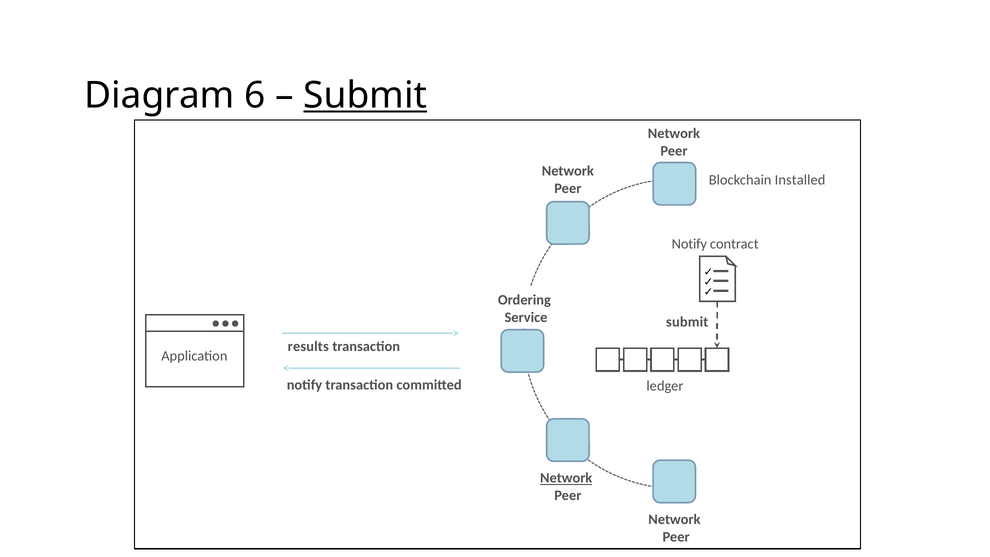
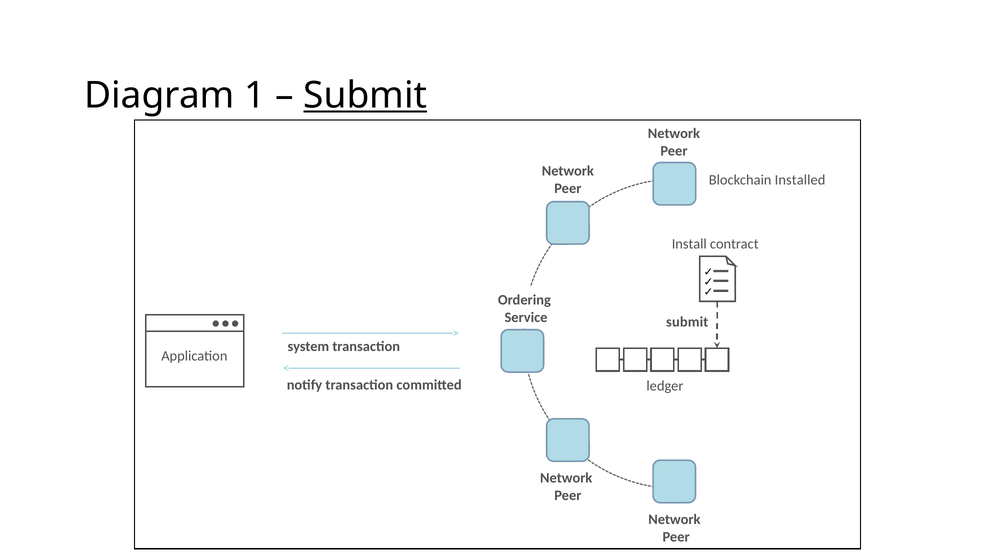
6: 6 -> 1 (255, 96)
Notify: Notify -> Install (689, 244)
results: results -> system (308, 347)
Network underline: present -> none (566, 478)
